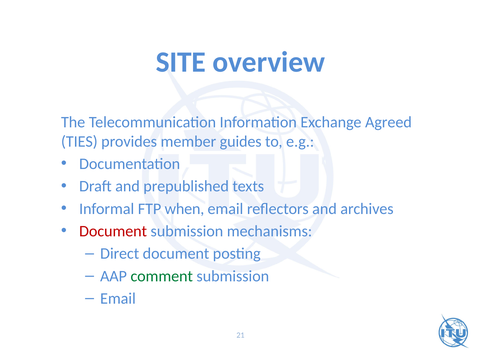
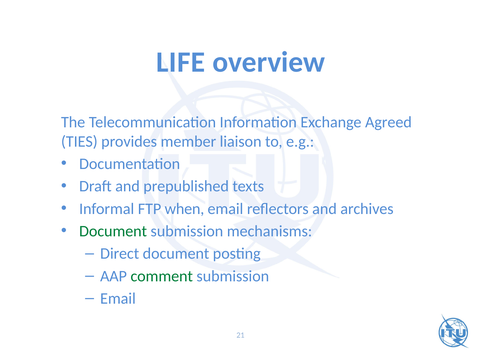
SITE: SITE -> LIFE (181, 62)
guides: guides -> liaison (241, 141)
Document colour: red -> green (113, 231)
